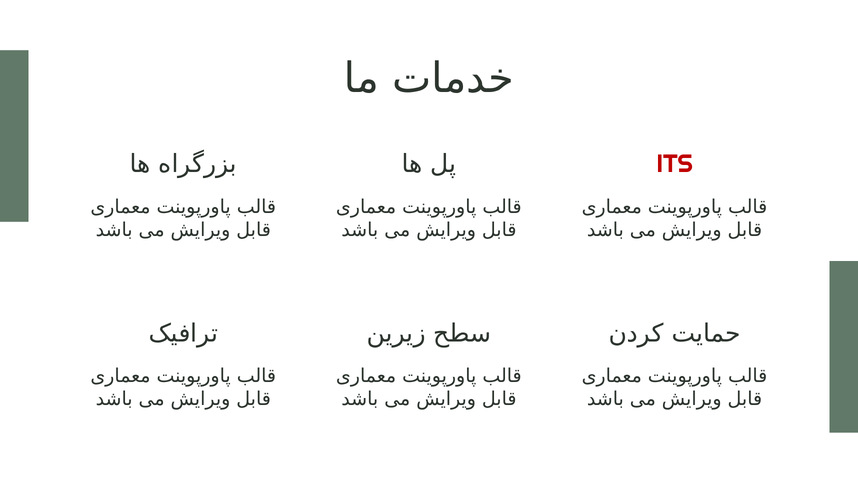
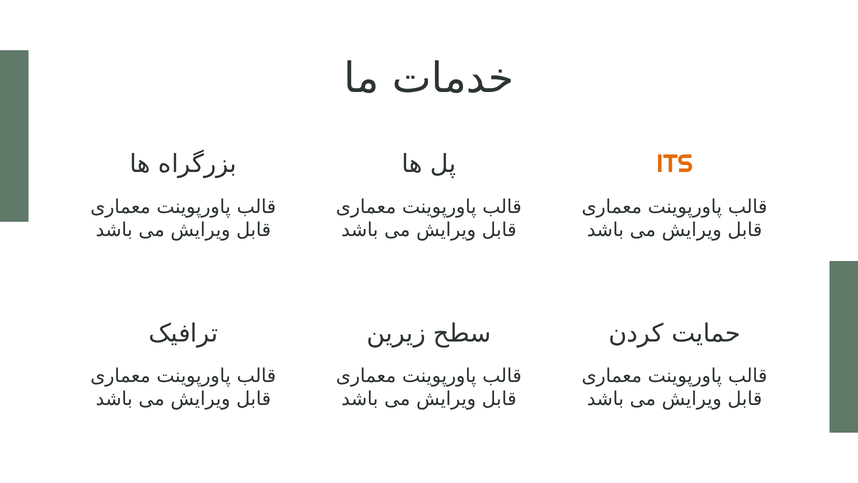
ITS colour: red -> orange (675, 164)
